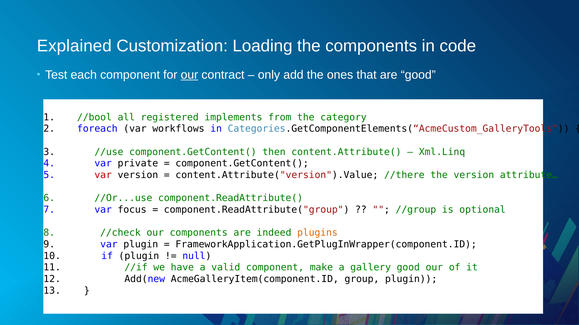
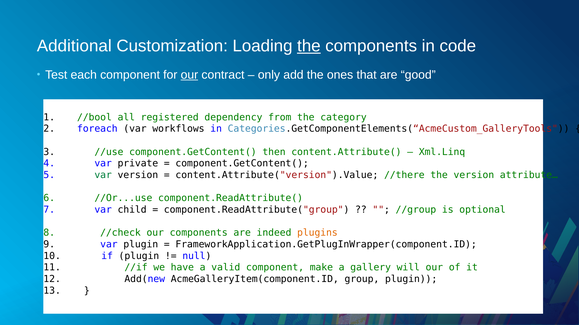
Explained: Explained -> Additional (74, 46)
the underline: none -> present (309, 46)
implements: implements -> dependency (233, 118)
var colour: red -> green (103, 175)
focus: focus -> child (132, 210)
gallery good: good -> will (408, 268)
